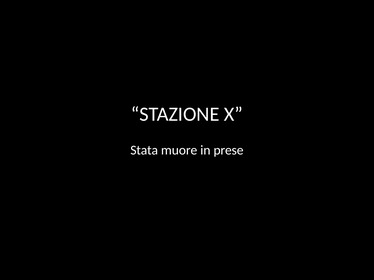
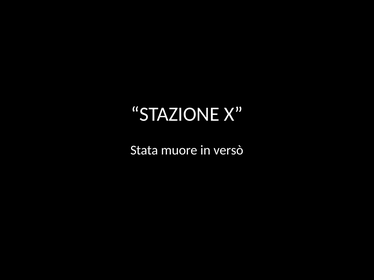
prese: prese -> versò (228, 150)
